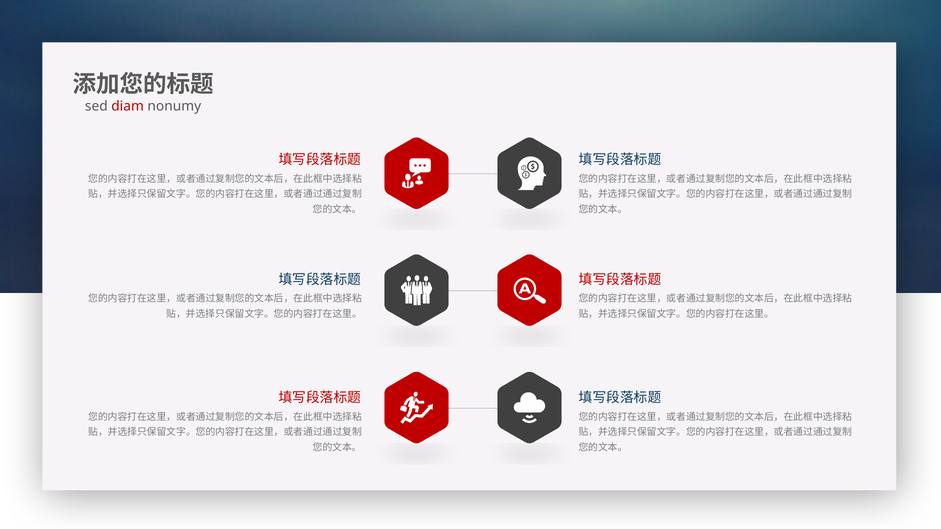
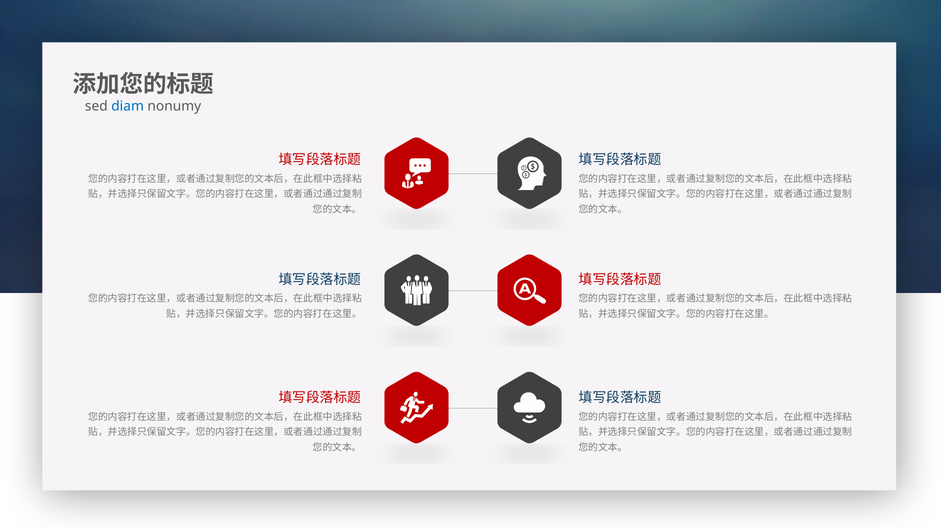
diam colour: red -> blue (128, 106)
